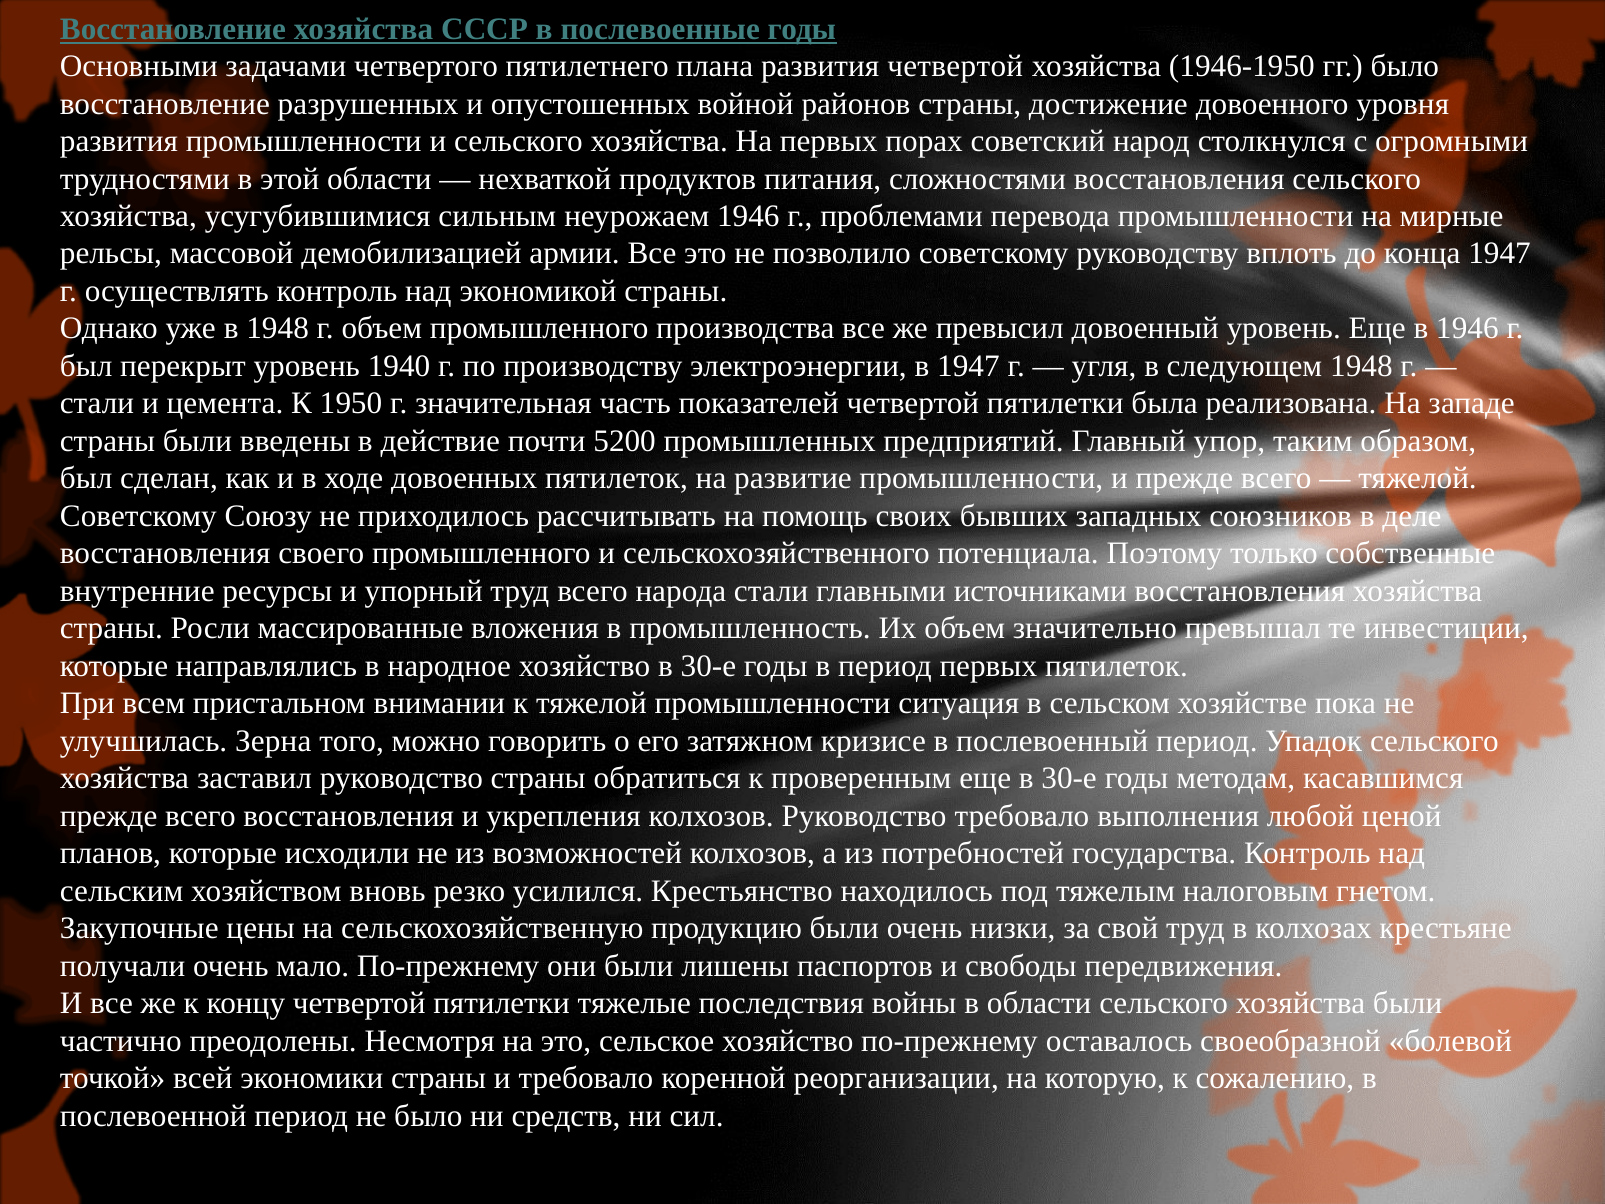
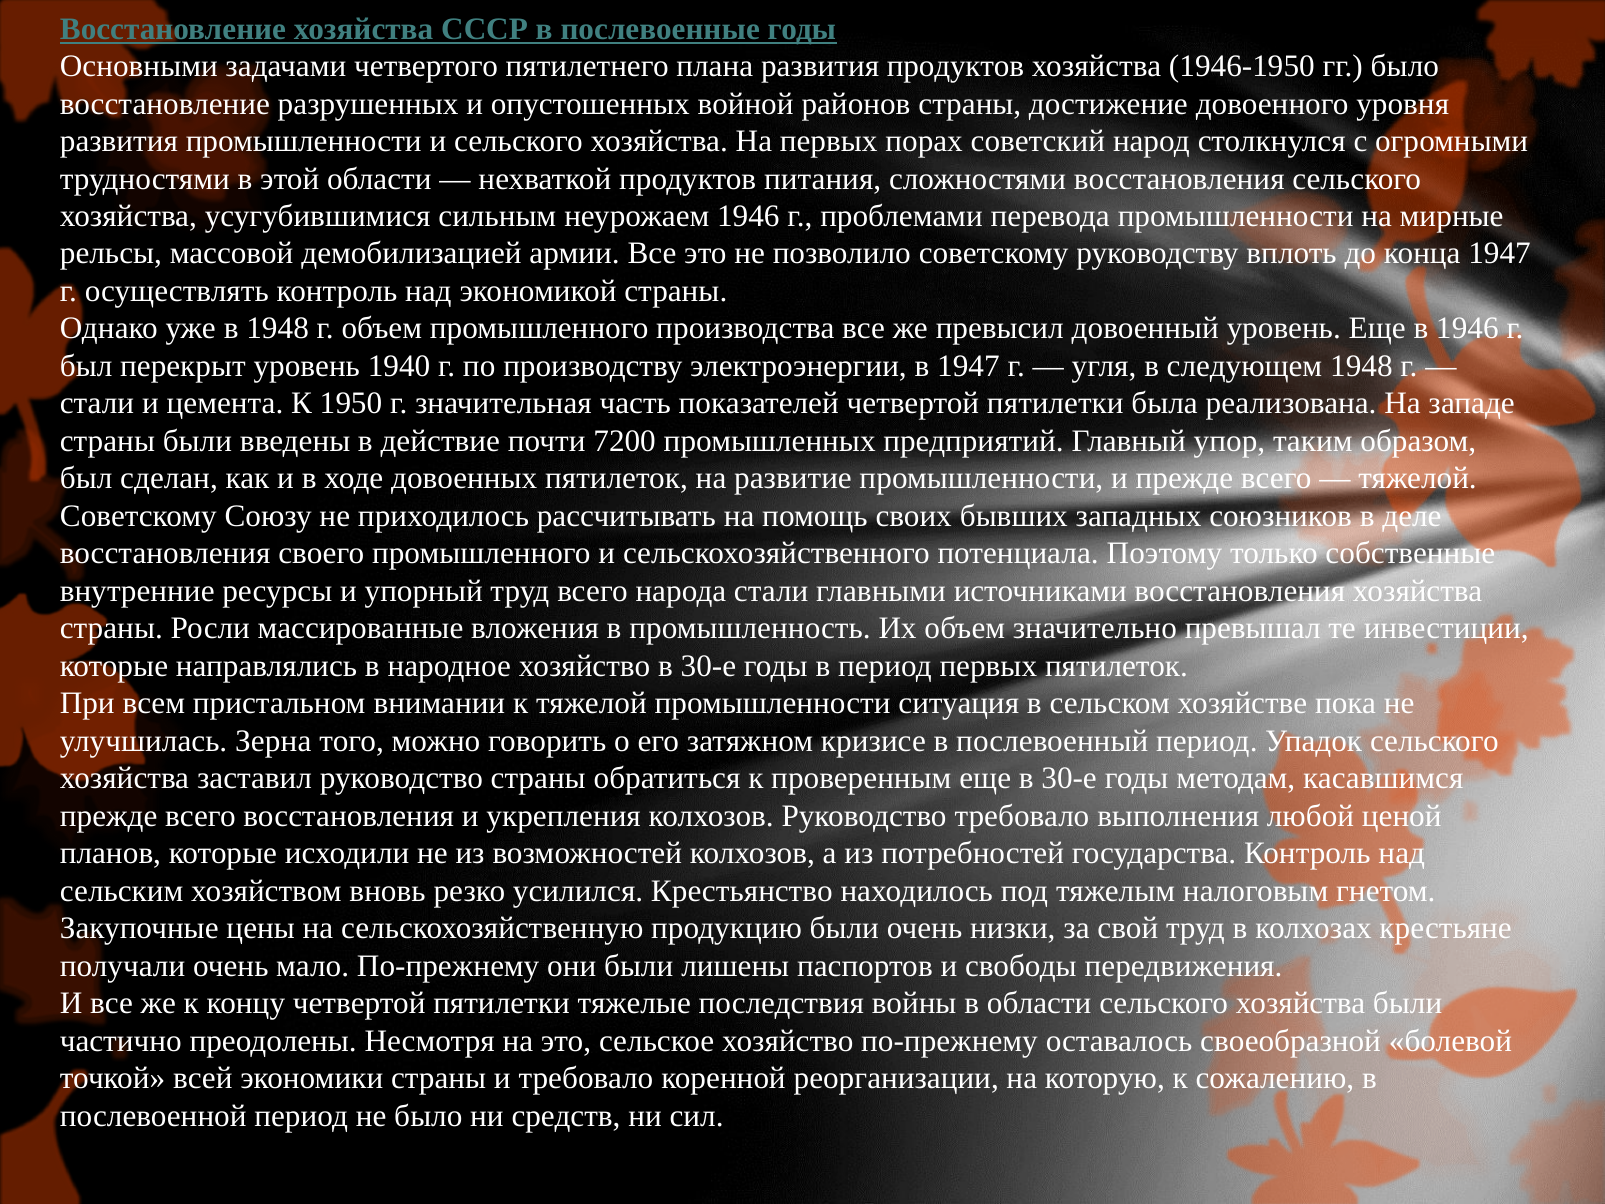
развития четвертой: четвертой -> продуктов (955, 66)
5200: 5200 -> 7200 (625, 441)
